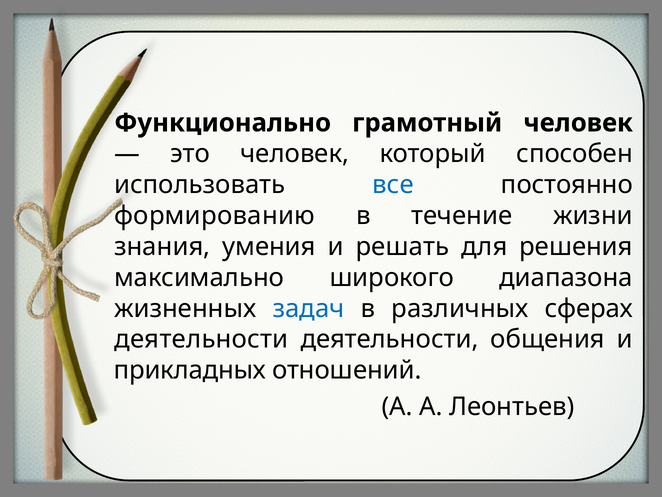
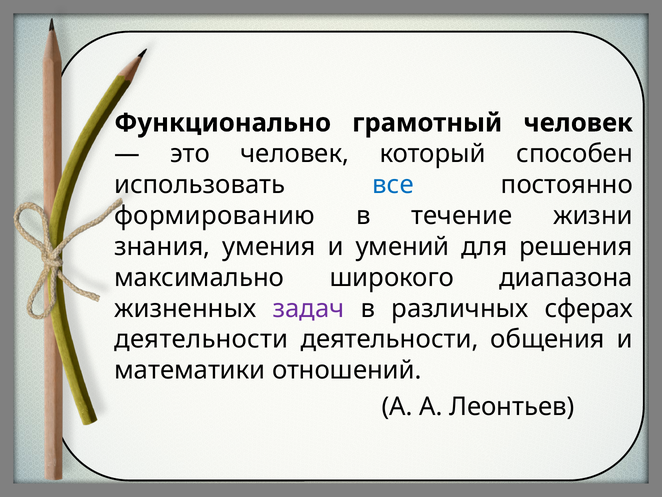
решать: решать -> умений (403, 246)
задач colour: blue -> purple (309, 308)
прикладных: прикладных -> математики (190, 370)
